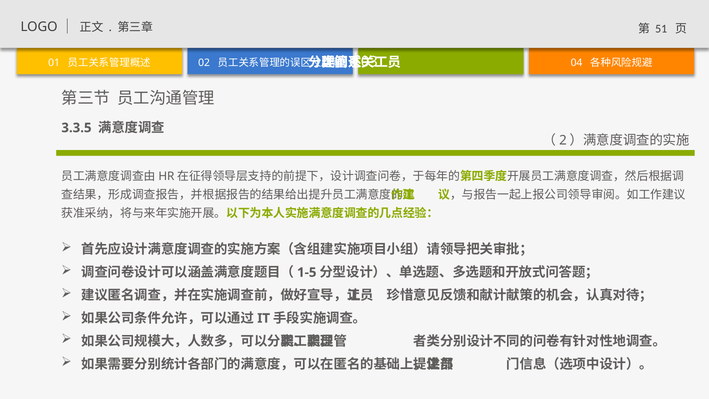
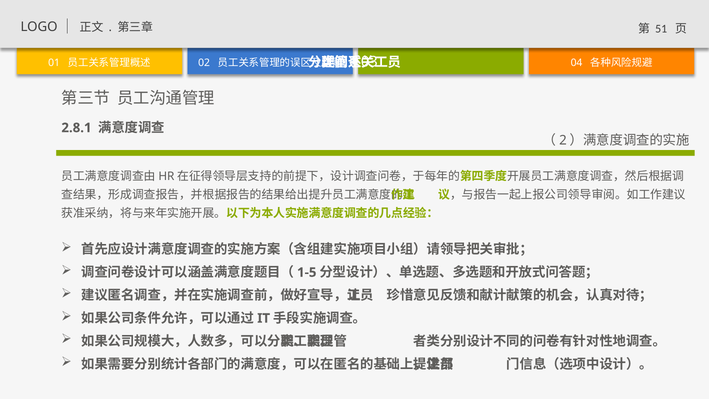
3.3.5: 3.3.5 -> 2.8.1 (76, 128)
